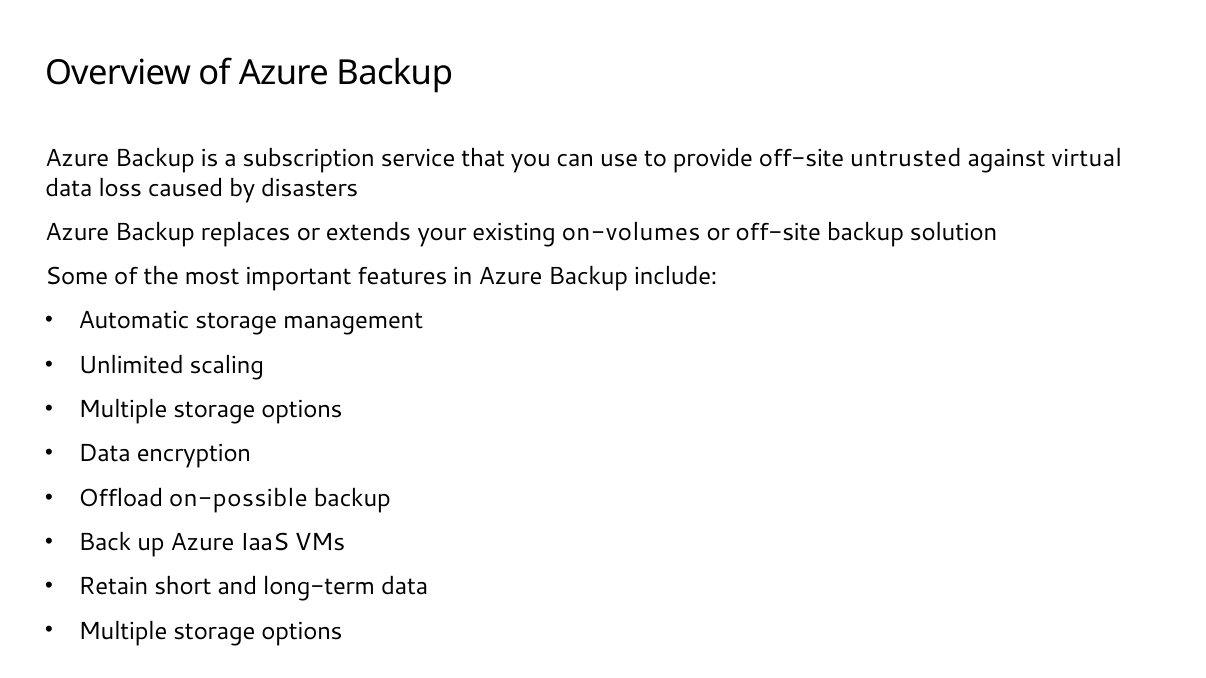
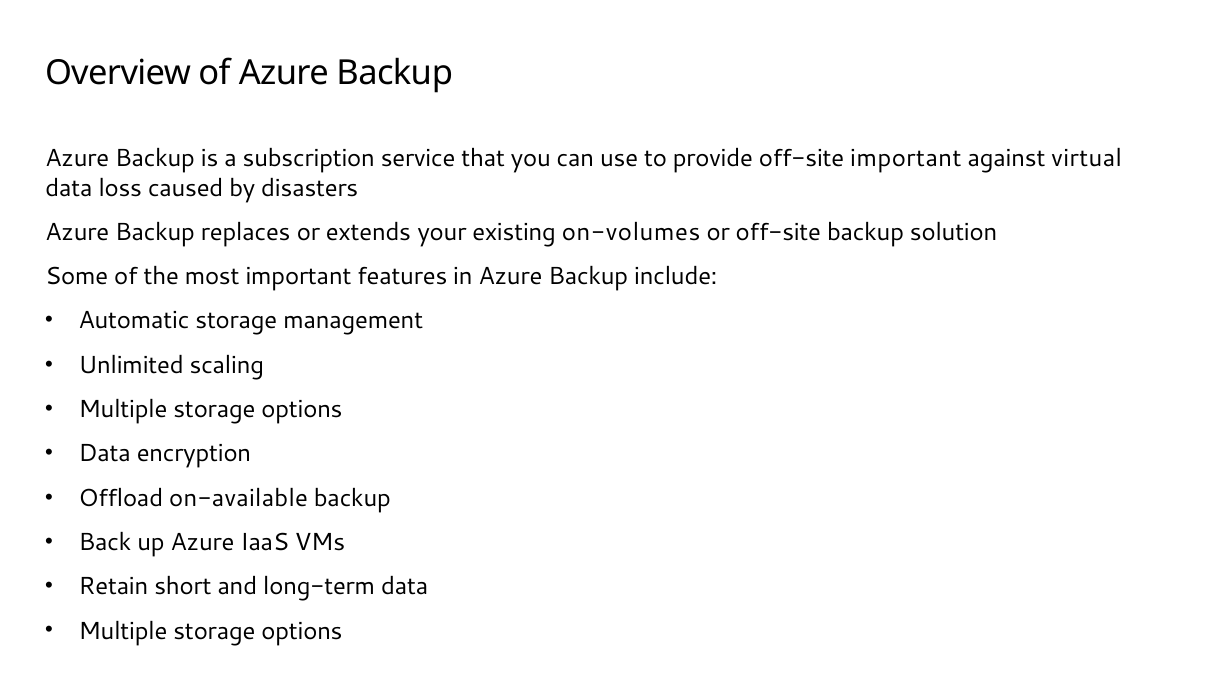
off-site untrusted: untrusted -> important (906, 158)
on-possible: on-possible -> on-available (239, 498)
